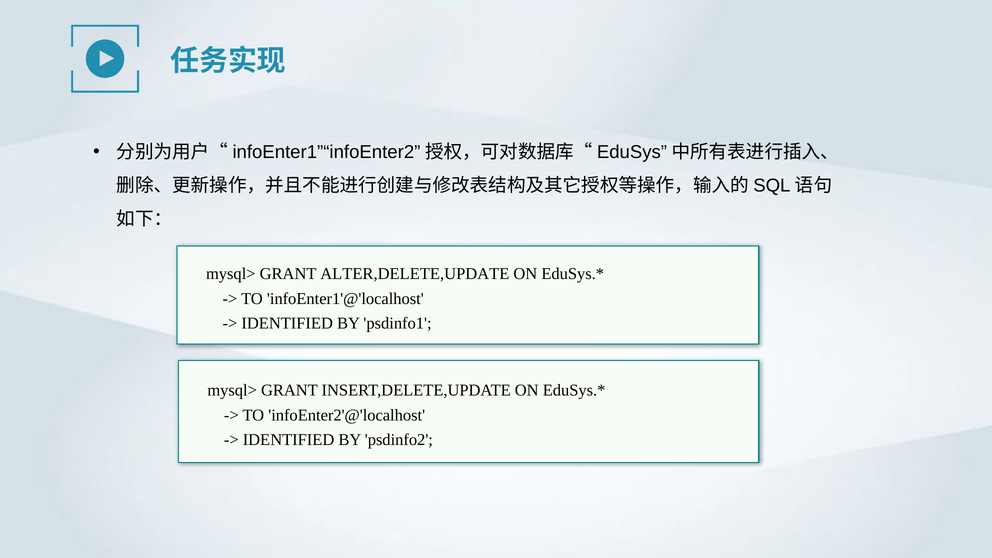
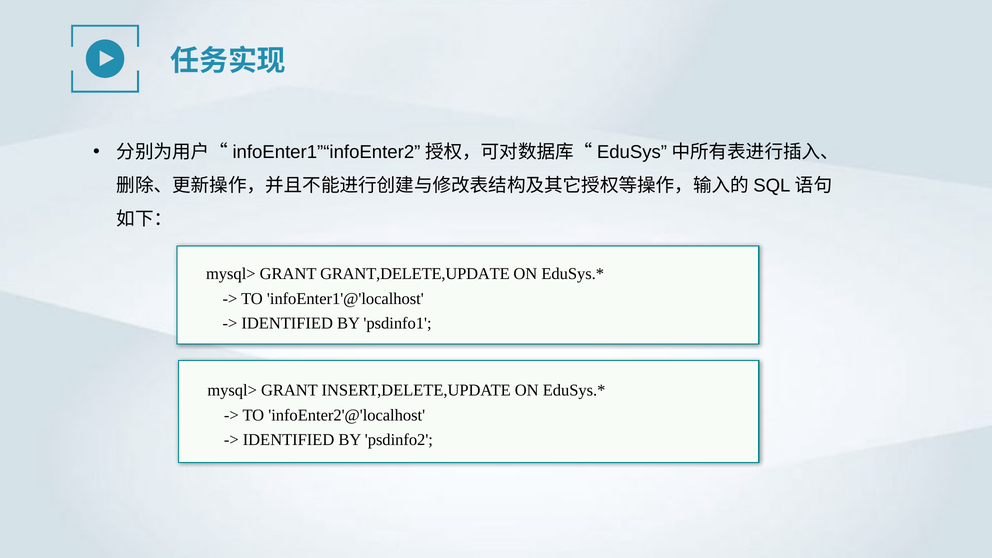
ALTER,DELETE,UPDATE: ALTER,DELETE,UPDATE -> GRANT,DELETE,UPDATE (415, 274)
